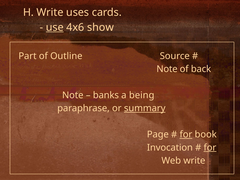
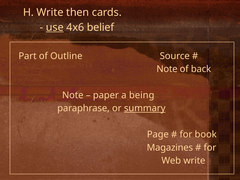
uses: uses -> then (78, 12)
show: show -> belief (101, 27)
banks: banks -> paper (106, 95)
for underline: present -> none (186, 134)
Invocation: Invocation -> Magazines (170, 148)
for underline: present -> none (210, 148)
